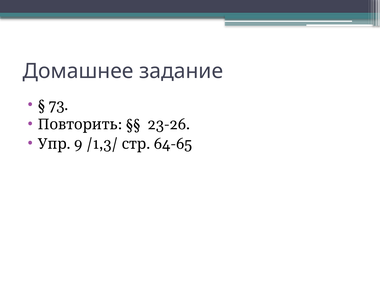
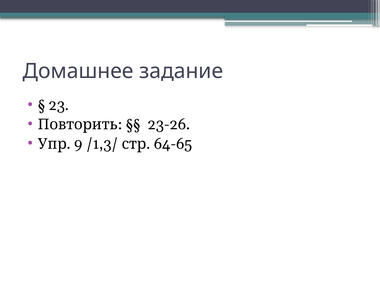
73: 73 -> 23 (59, 105)
